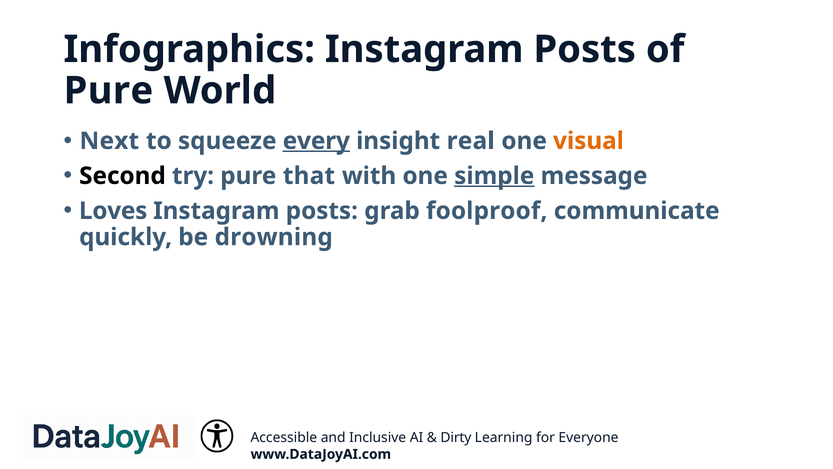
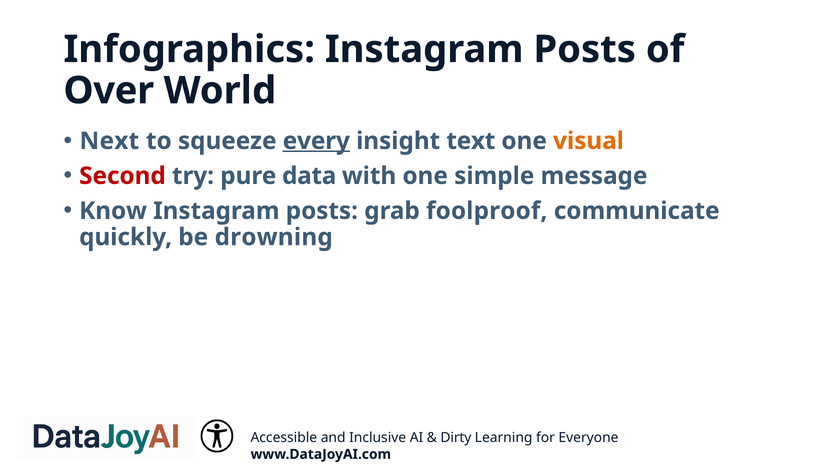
Pure: Pure -> Over (109, 91)
real: real -> text (471, 141)
Second colour: black -> red (122, 176)
that: that -> data (309, 176)
simple underline: present -> none (494, 176)
Loves: Loves -> Know (113, 211)
